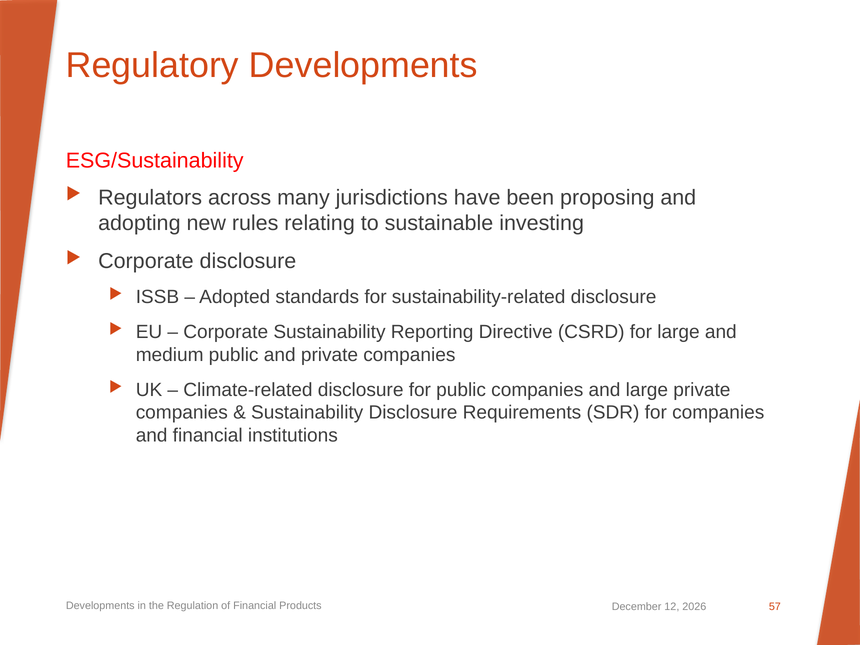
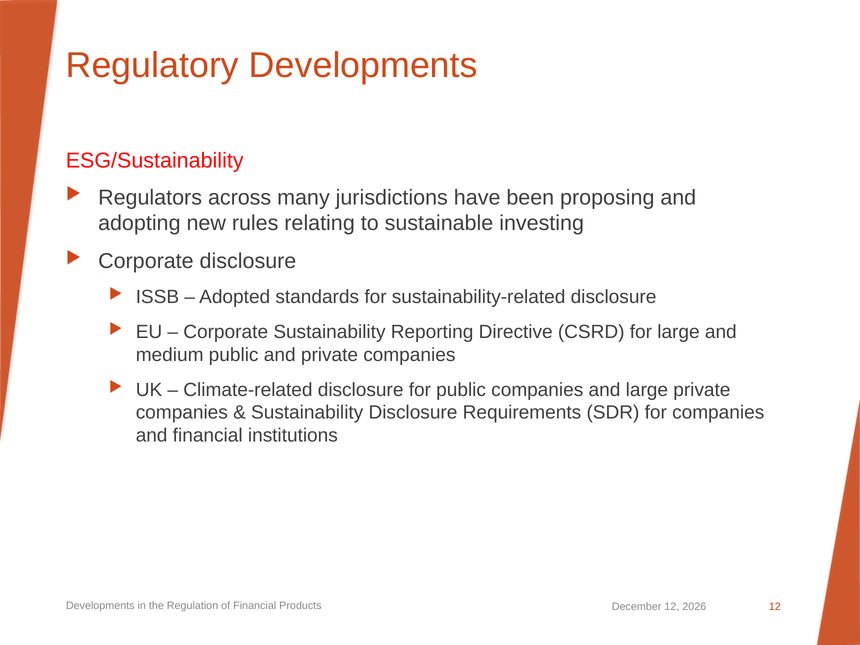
Products 57: 57 -> 12 (775, 607)
